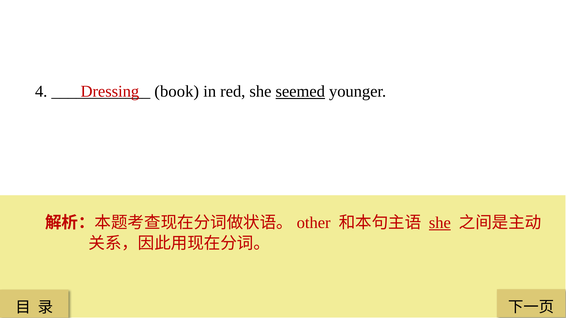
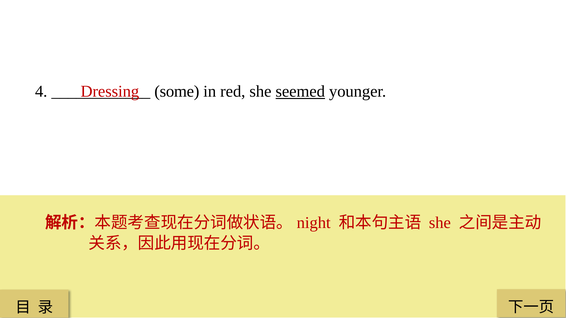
book: book -> some (177, 92)
other: other -> night (314, 223)
she underline: present -> none (440, 223)
